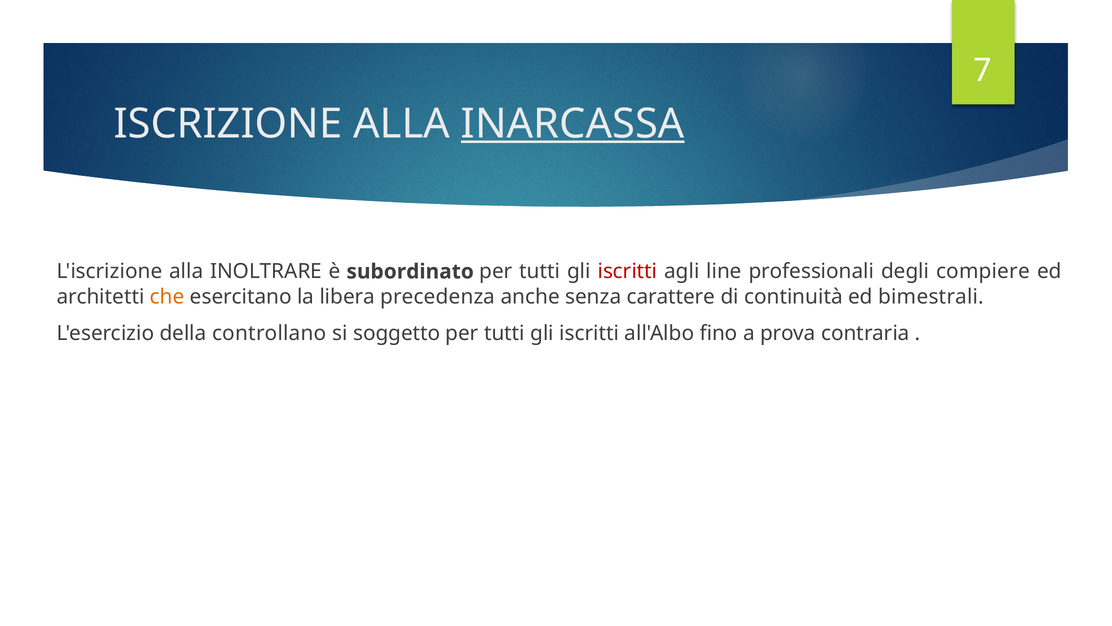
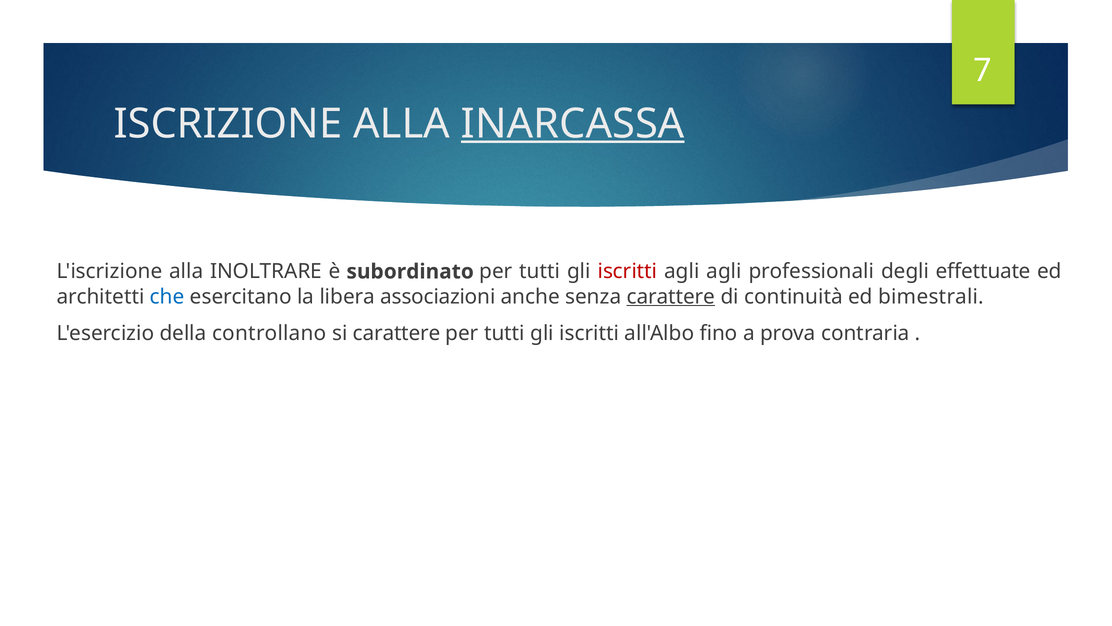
agli line: line -> agli (724, 271)
compiere: compiere -> effettuate (983, 271)
che colour: orange -> blue (167, 296)
precedenza: precedenza -> associazioni (438, 296)
carattere underline: none -> present (671, 296)
si soggetto: soggetto -> carattere (397, 333)
